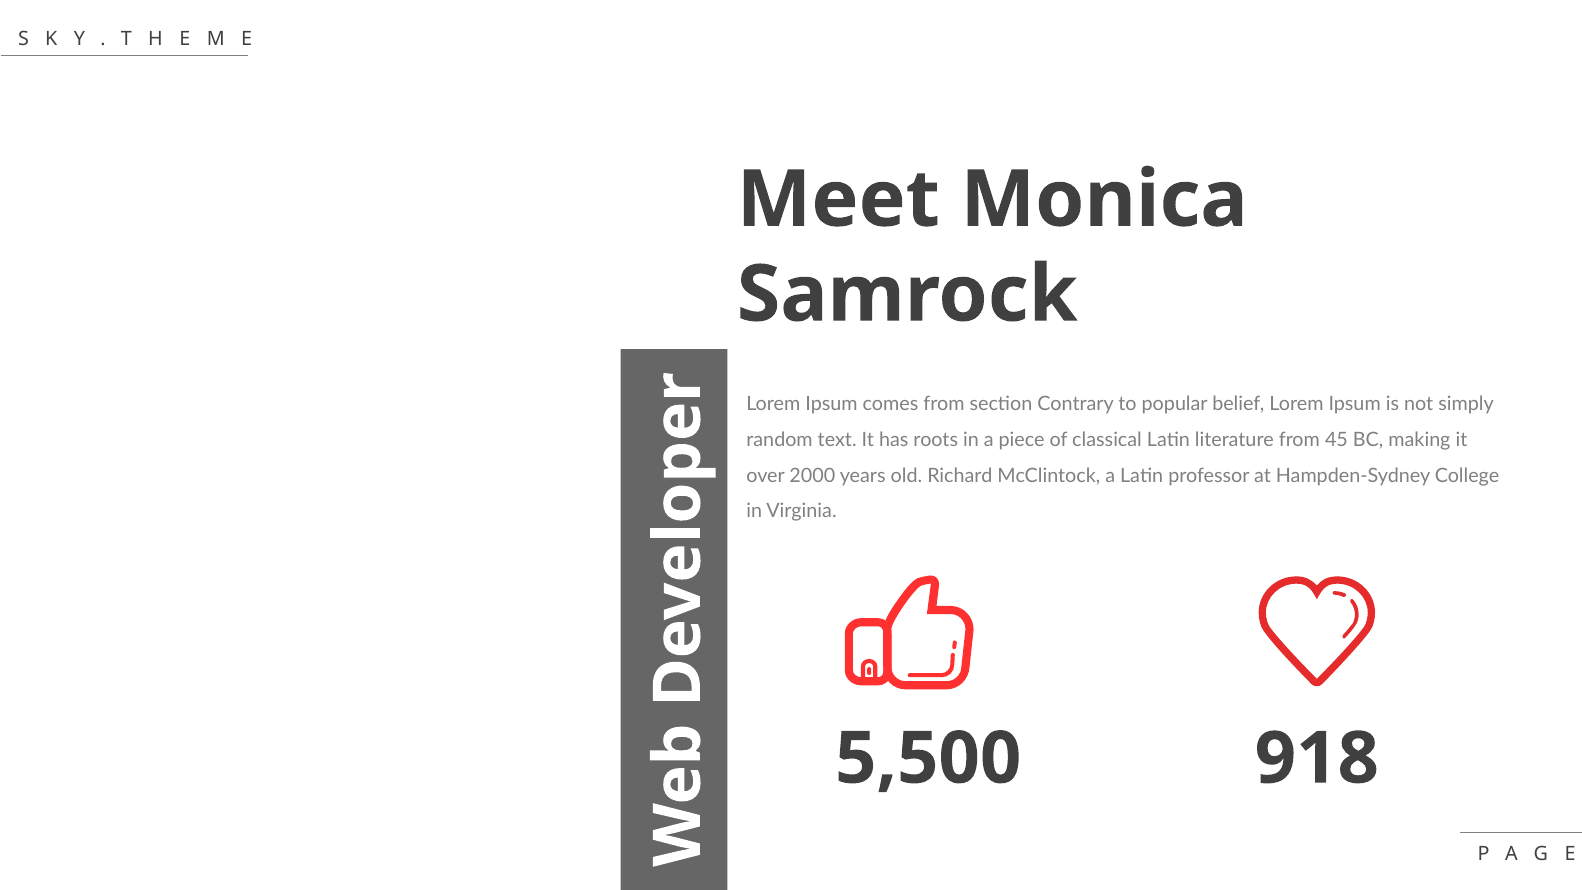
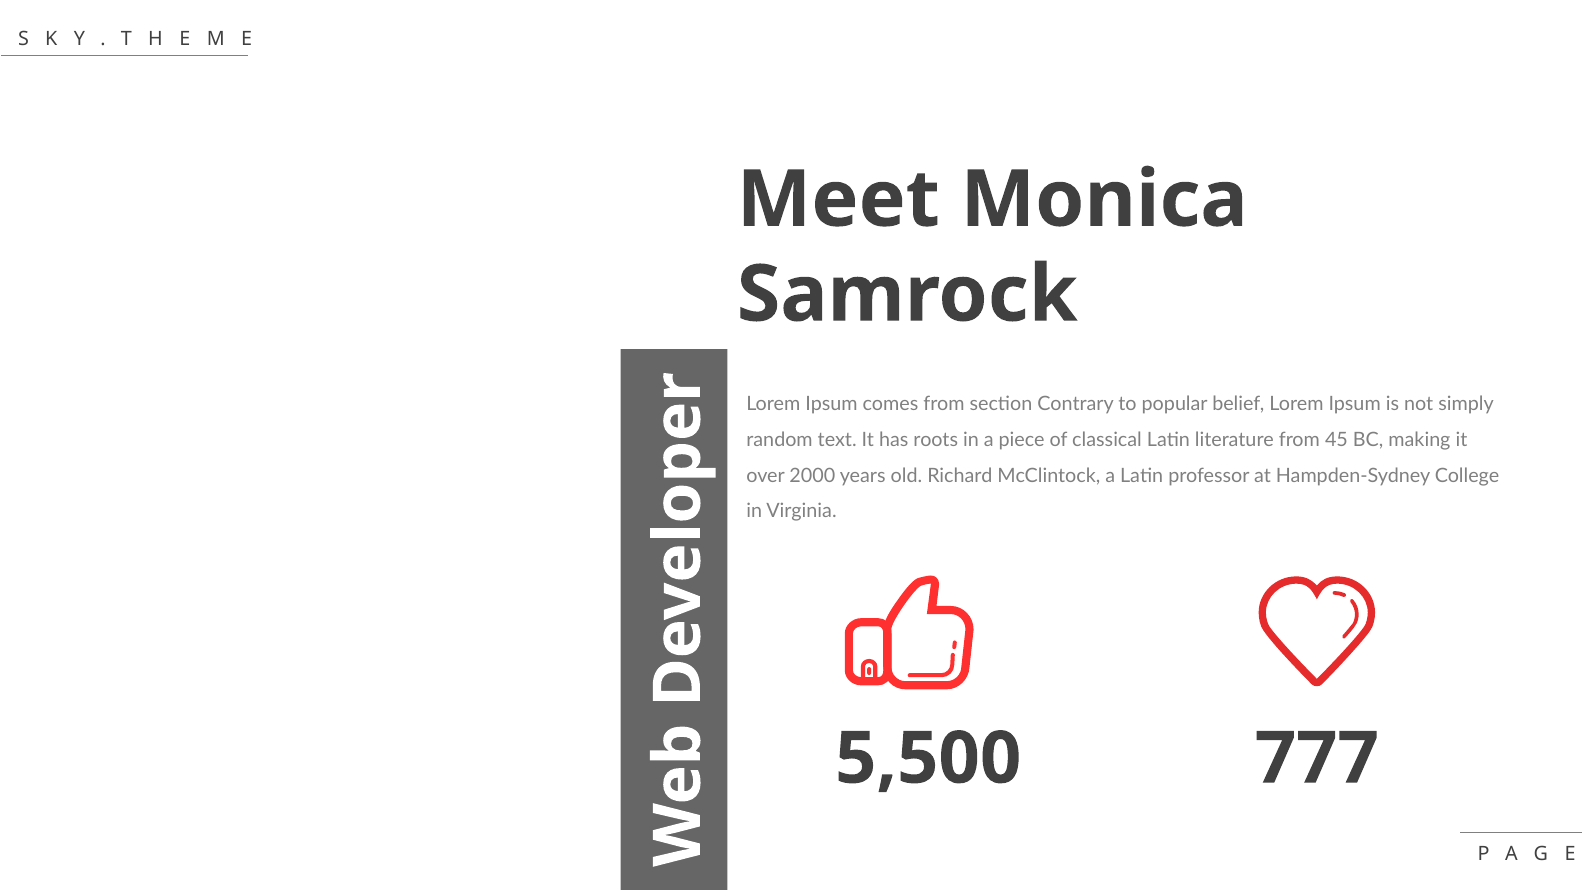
918: 918 -> 777 (1317, 759)
